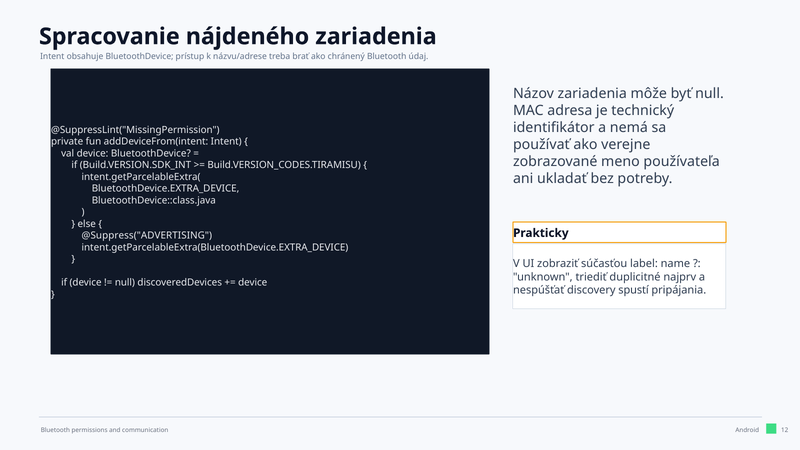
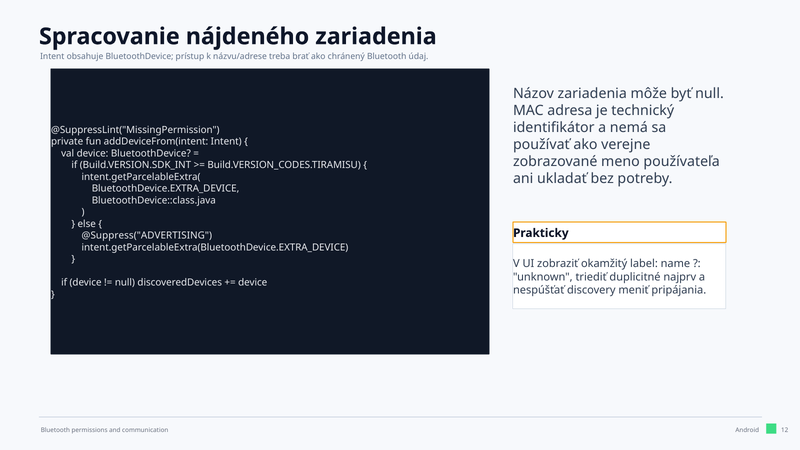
súčasťou: súčasťou -> okamžitý (604, 264)
spustí: spustí -> meniť (634, 290)
